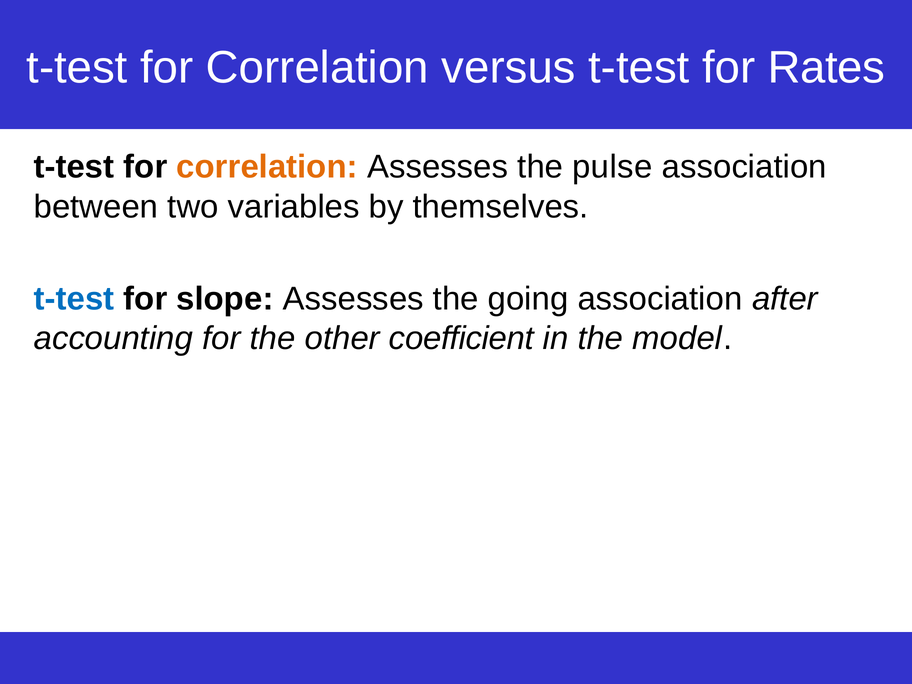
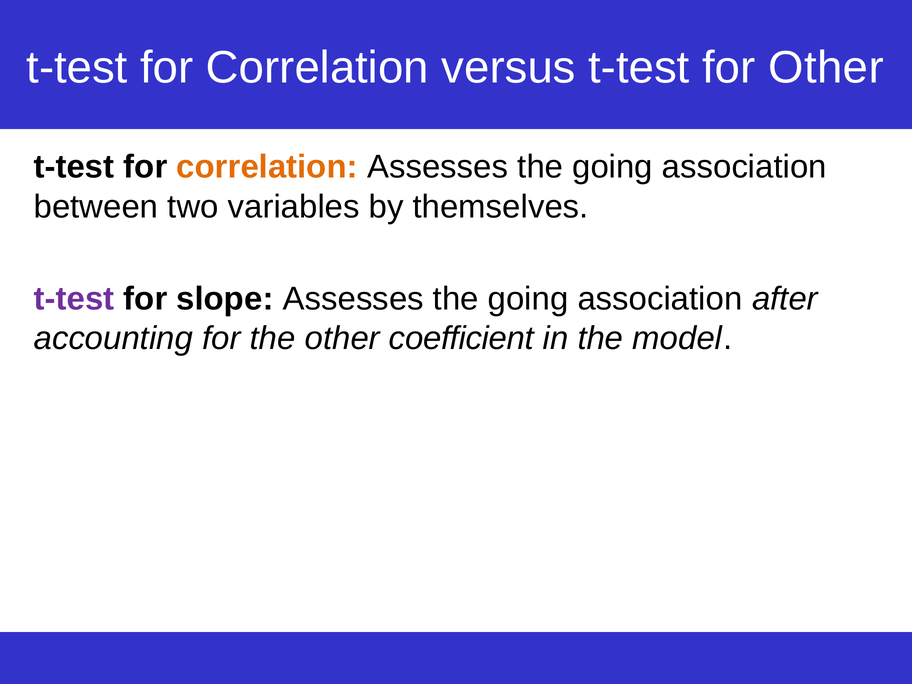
for Rates: Rates -> Other (826, 68)
pulse: pulse -> going (613, 167)
t-test colour: blue -> purple (74, 299)
